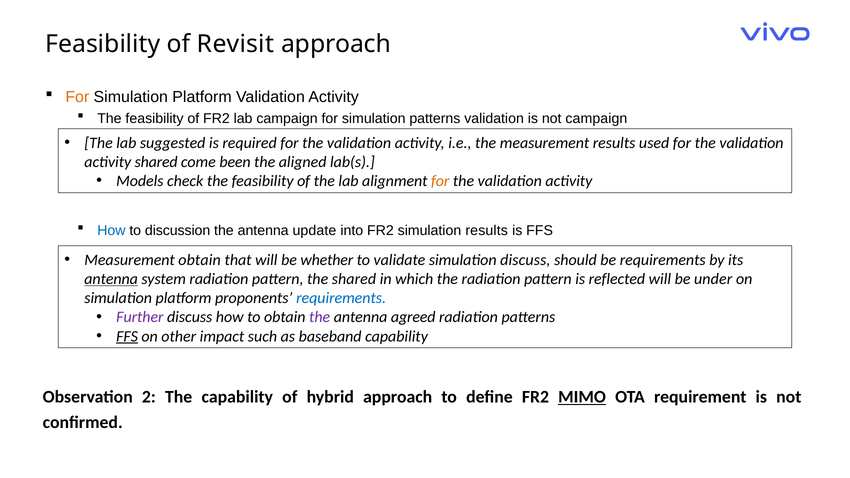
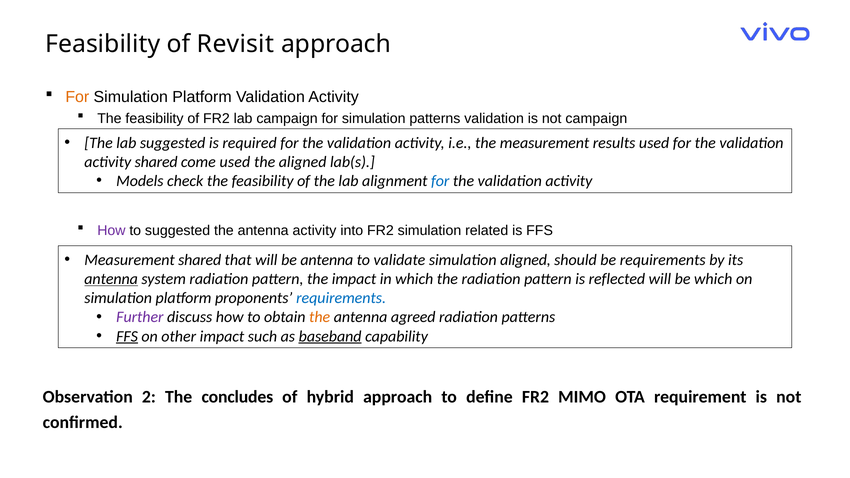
come been: been -> used (235, 162)
for colour: orange -> blue (440, 181)
How colour: blue -> purple (111, 231)
to discussion: discussion -> suggested (178, 231)
antenna update: update -> activity (314, 231)
simulation results: results -> related (487, 231)
Measurement obtain: obtain -> shared (200, 260)
be whether: whether -> antenna (327, 260)
simulation discuss: discuss -> aligned (525, 260)
the shared: shared -> impact (354, 279)
be under: under -> which (713, 279)
the colour: purple -> orange (320, 317)
baseband underline: none -> present (330, 336)
The capability: capability -> concludes (237, 397)
MIMO underline: present -> none (582, 397)
